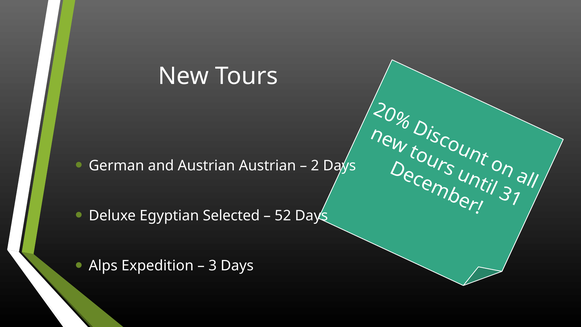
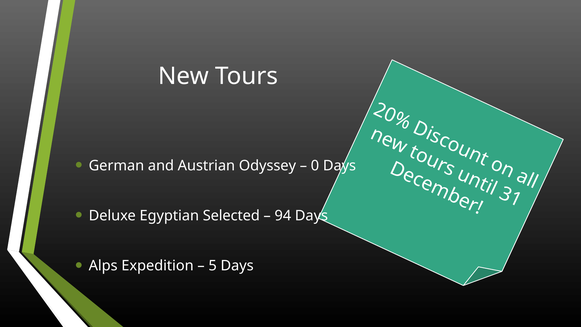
Austrian Austrian: Austrian -> Odyssey (267, 165)
2: 2 -> 0 (315, 165)
52: 52 -> 94 (283, 216)
3: 3 -> 5 (213, 266)
